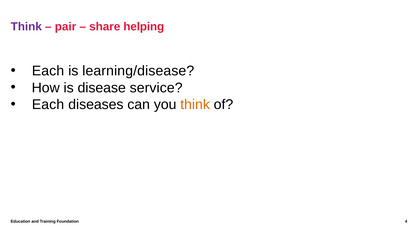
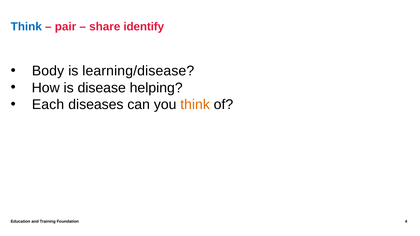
Think colour: purple -> blue (26, 27)
helping: helping -> identify (144, 27)
Each: Each -> Body (48, 71)
service: service -> helping (156, 88)
